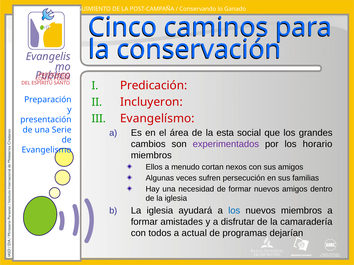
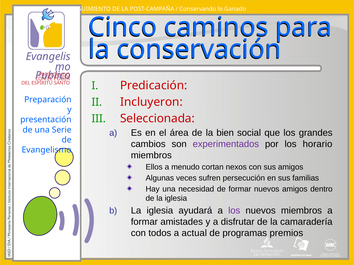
Evangelísmo: Evangelísmo -> Seleccionada (157, 119)
esta: esta -> bien (225, 133)
los colour: blue -> purple (234, 211)
dejarían: dejarían -> premios (286, 233)
